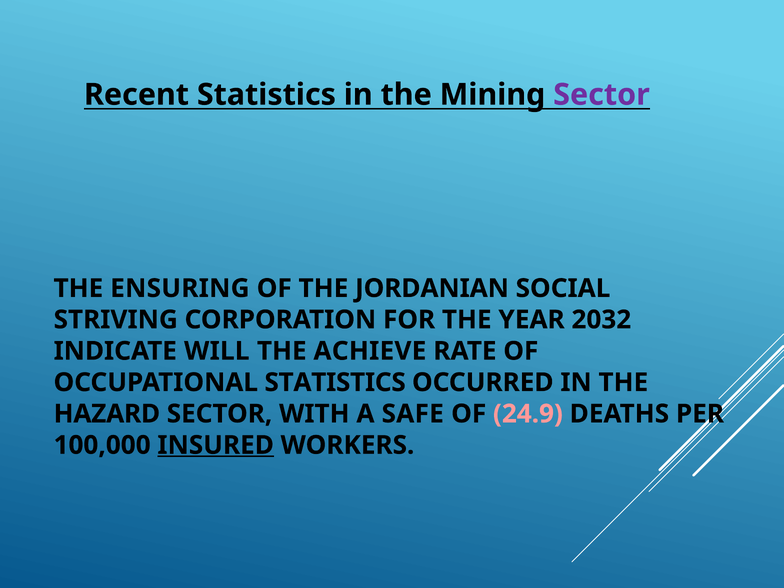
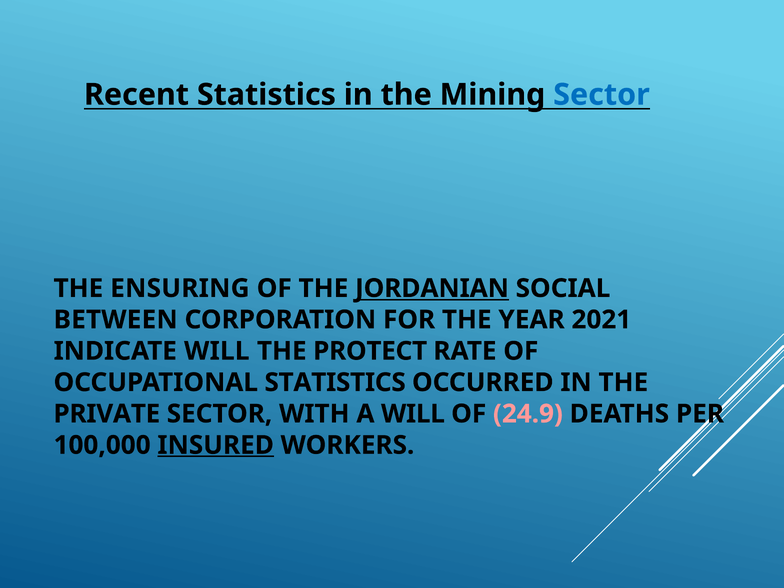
Sector colour: purple -> blue (601, 95)
JORDANIAN underline: none -> present (432, 288)
STRIVING: STRIVING -> BETWEEN (116, 320)
2032: 2032 -> 2021 (601, 320)
ACHIEVE: ACHIEVE -> PROTECT (370, 351)
HAZARD: HAZARD -> PRIVATE (107, 414)
A SAFE: SAFE -> WILL (413, 414)
